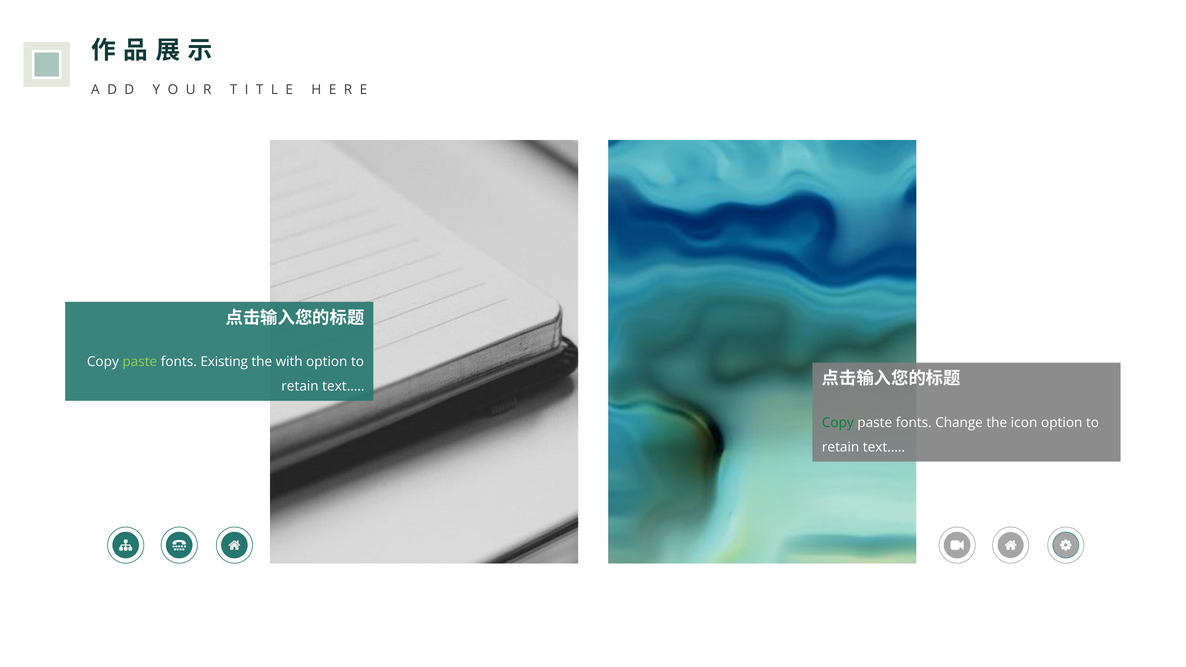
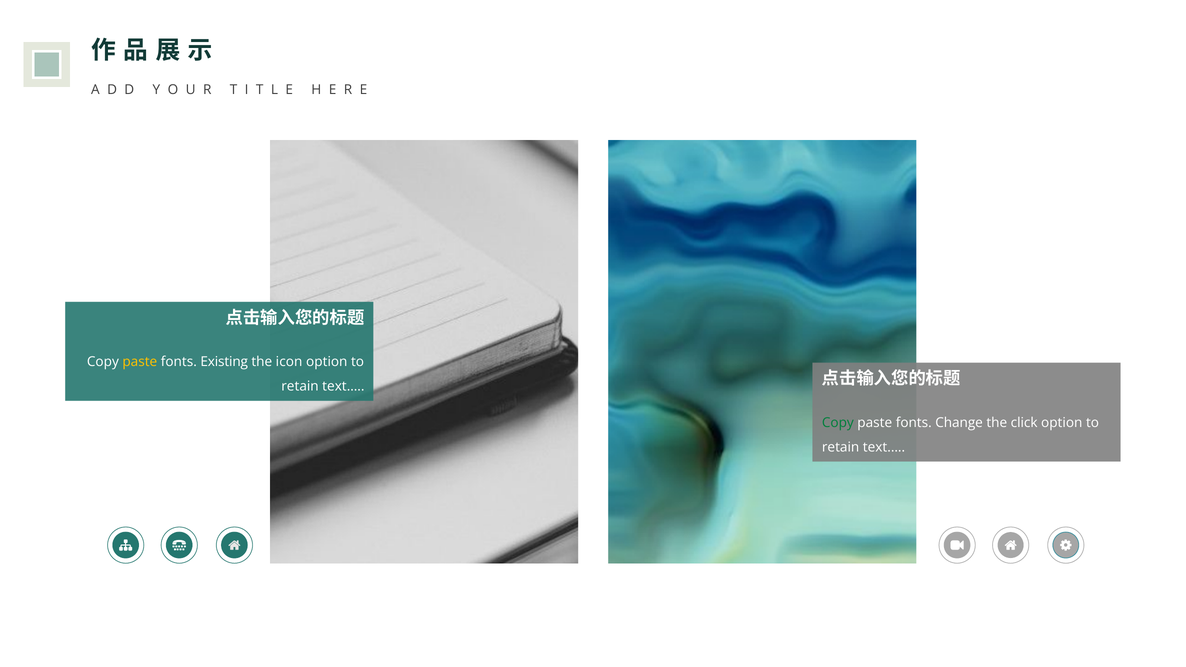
paste colour: light green -> yellow (140, 362)
with: with -> icon (289, 362)
icon: icon -> click (1024, 423)
